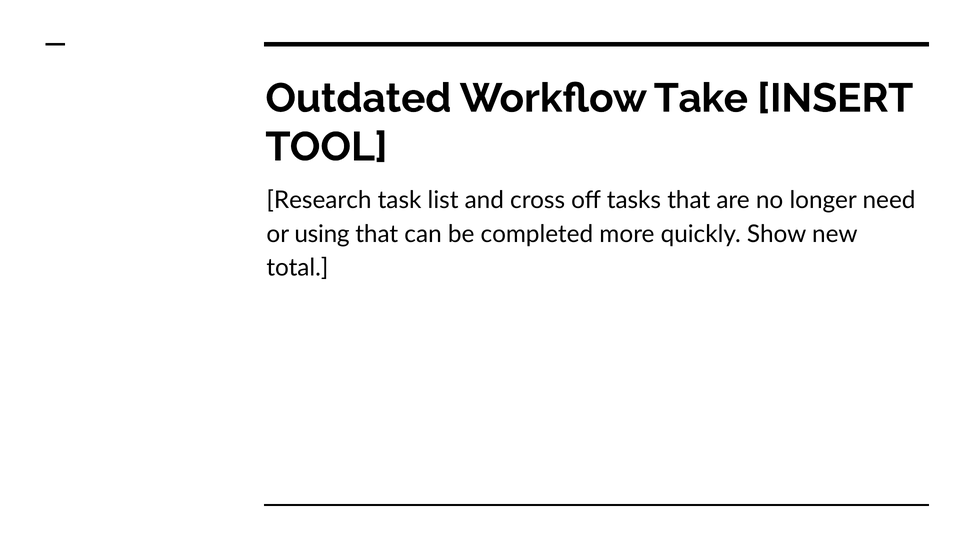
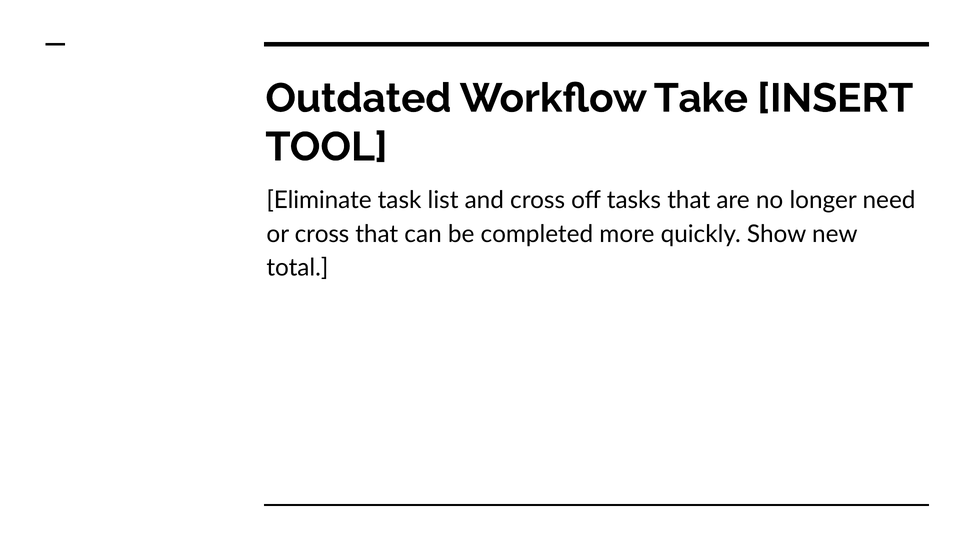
Research: Research -> Eliminate (319, 200)
or using: using -> cross (322, 234)
